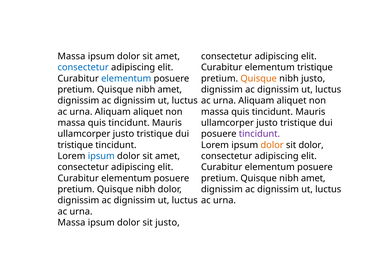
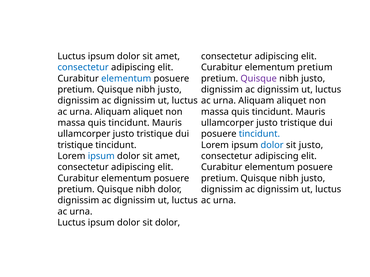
Massa: Massa -> Luctus (72, 56)
elementum tristique: tristique -> pretium (315, 68)
Quisque colour: orange -> purple (259, 79)
amet: amet -> justo (170, 90)
tincidunt colour: purple -> blue (259, 134)
dolor colour: orange -> blue (272, 145)
sit dolor: dolor -> justo (311, 145)
amet: amet -> justo (313, 179)
Massa: Massa -> Luctus (72, 223)
sit justo: justo -> dolor (168, 223)
